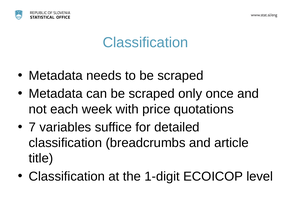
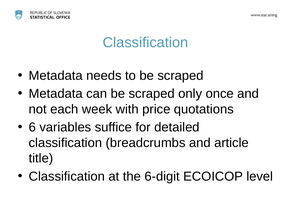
7: 7 -> 6 (32, 127)
1-digit: 1-digit -> 6-digit (162, 177)
